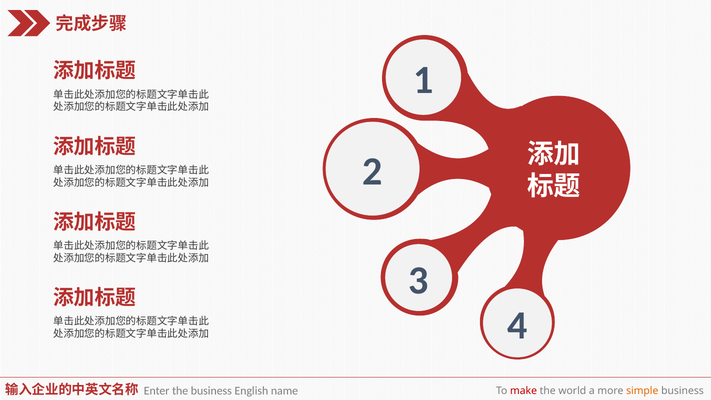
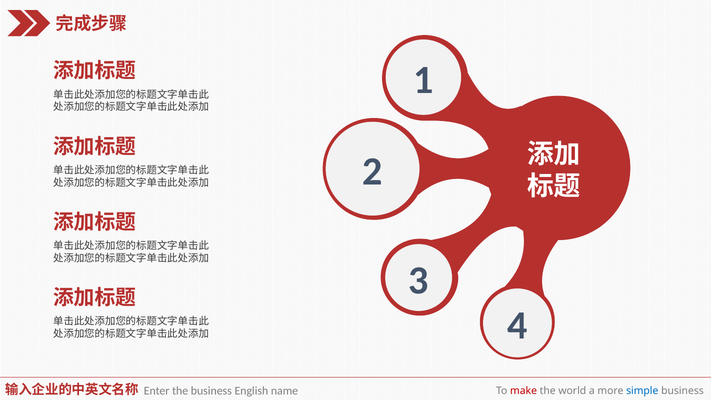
simple colour: orange -> blue (642, 391)
